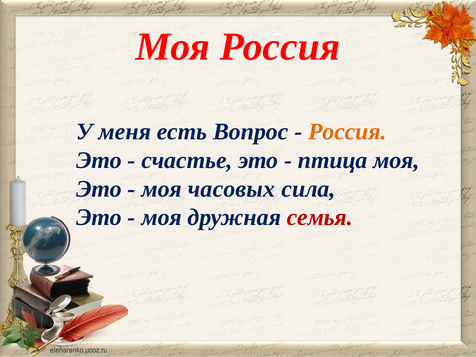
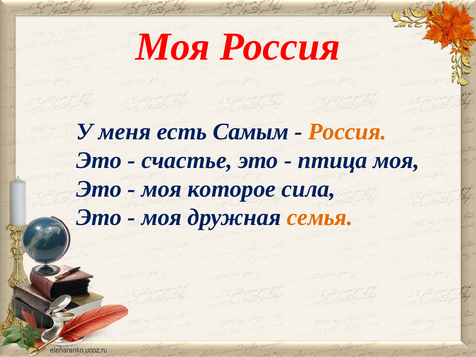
Вопрос: Вопрос -> Самым (251, 132)
часовых: часовых -> которое (232, 189)
семья colour: red -> orange (320, 217)
